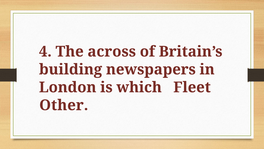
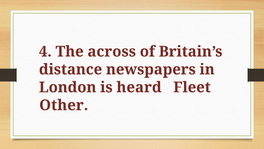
building: building -> distance (71, 69)
which: which -> heard (139, 87)
